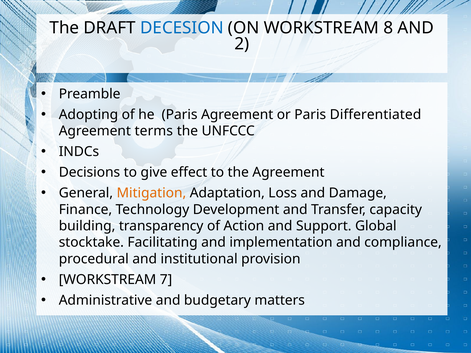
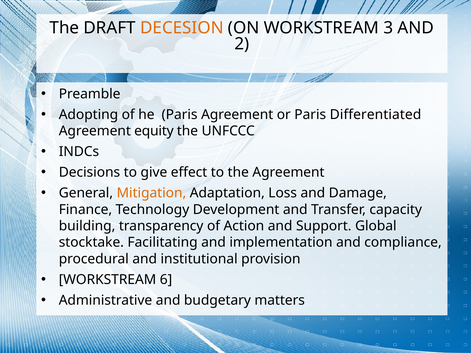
DECESION colour: blue -> orange (182, 28)
8: 8 -> 3 (388, 28)
terms: terms -> equity (154, 131)
7: 7 -> 6 (166, 280)
